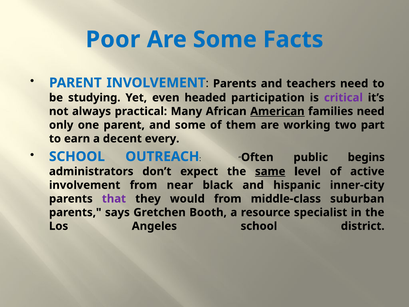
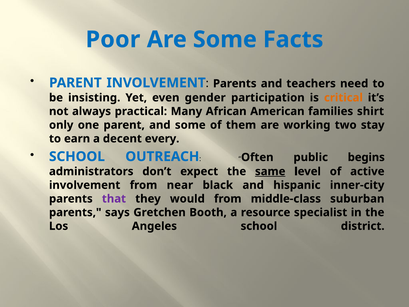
studying: studying -> insisting (94, 98)
headed: headed -> gender (205, 98)
critical colour: purple -> orange (343, 98)
American underline: present -> none (277, 111)
families need: need -> shirt (370, 111)
part: part -> stay (373, 125)
